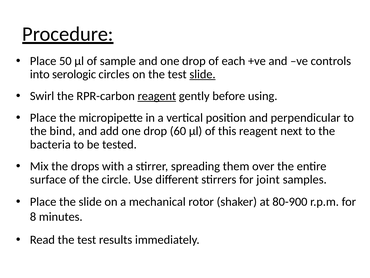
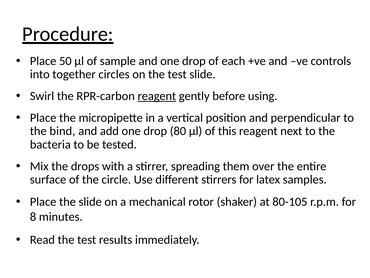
serologic: serologic -> together (74, 74)
slide underline: present -> none (203, 74)
60: 60 -> 80 (178, 131)
joint: joint -> latex (268, 179)
80-900: 80-900 -> 80-105 (290, 201)
